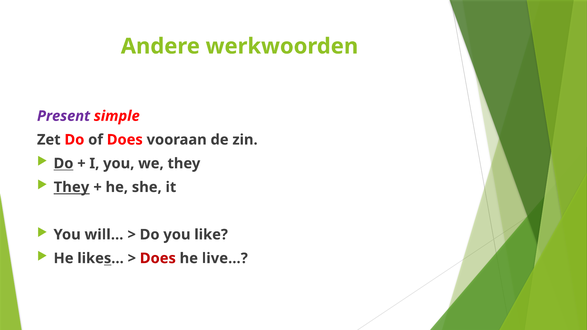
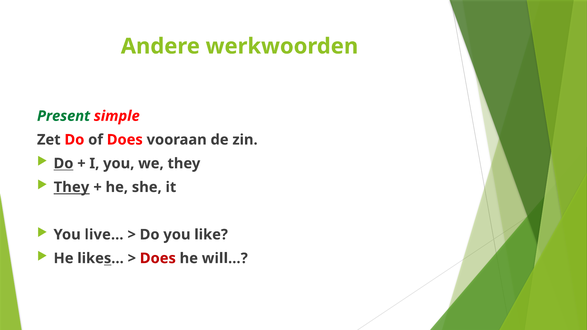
Present colour: purple -> green (64, 116)
will…: will… -> live… (104, 235)
live…: live… -> will… (225, 258)
